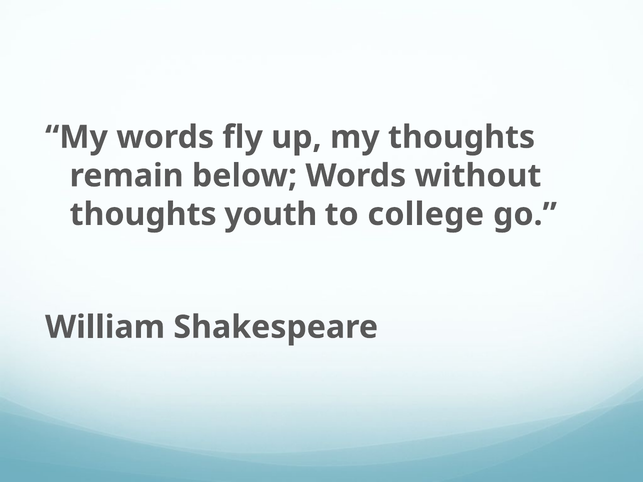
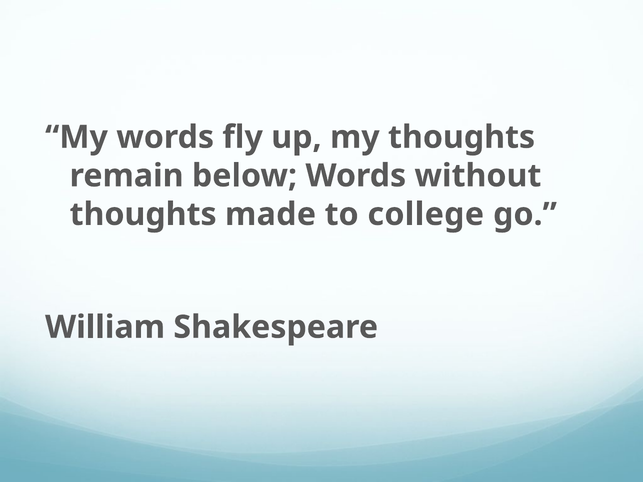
youth: youth -> made (271, 214)
